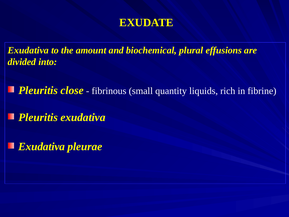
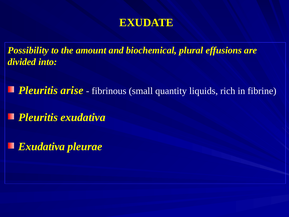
Exudativa: Exudativa -> Possibility (28, 50)
close: close -> arise (72, 90)
